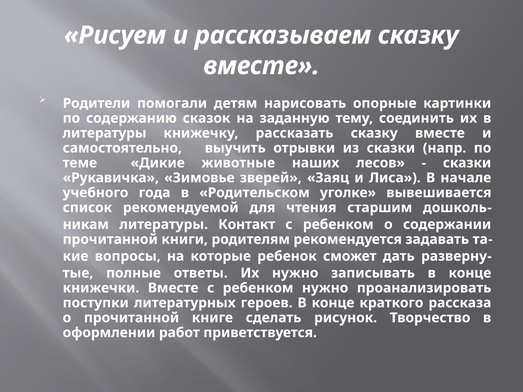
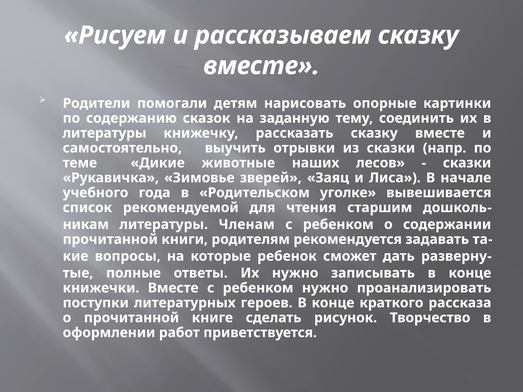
Контакт: Контакт -> Членам (247, 225)
